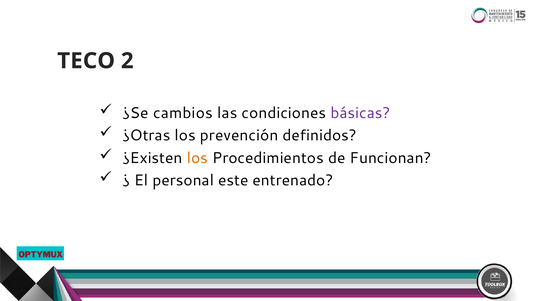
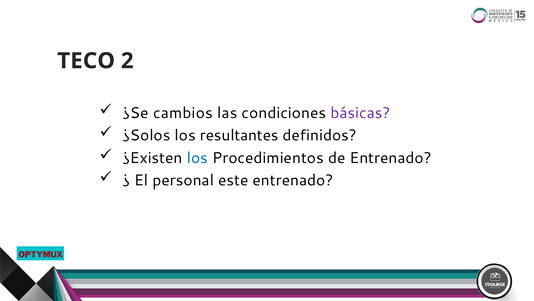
¿Otras: ¿Otras -> ¿Solos (146, 135)
prevención: prevención -> resultantes (239, 135)
los colour: orange -> blue (197, 158)
de Funcionan: Funcionan -> Entrenado (391, 158)
